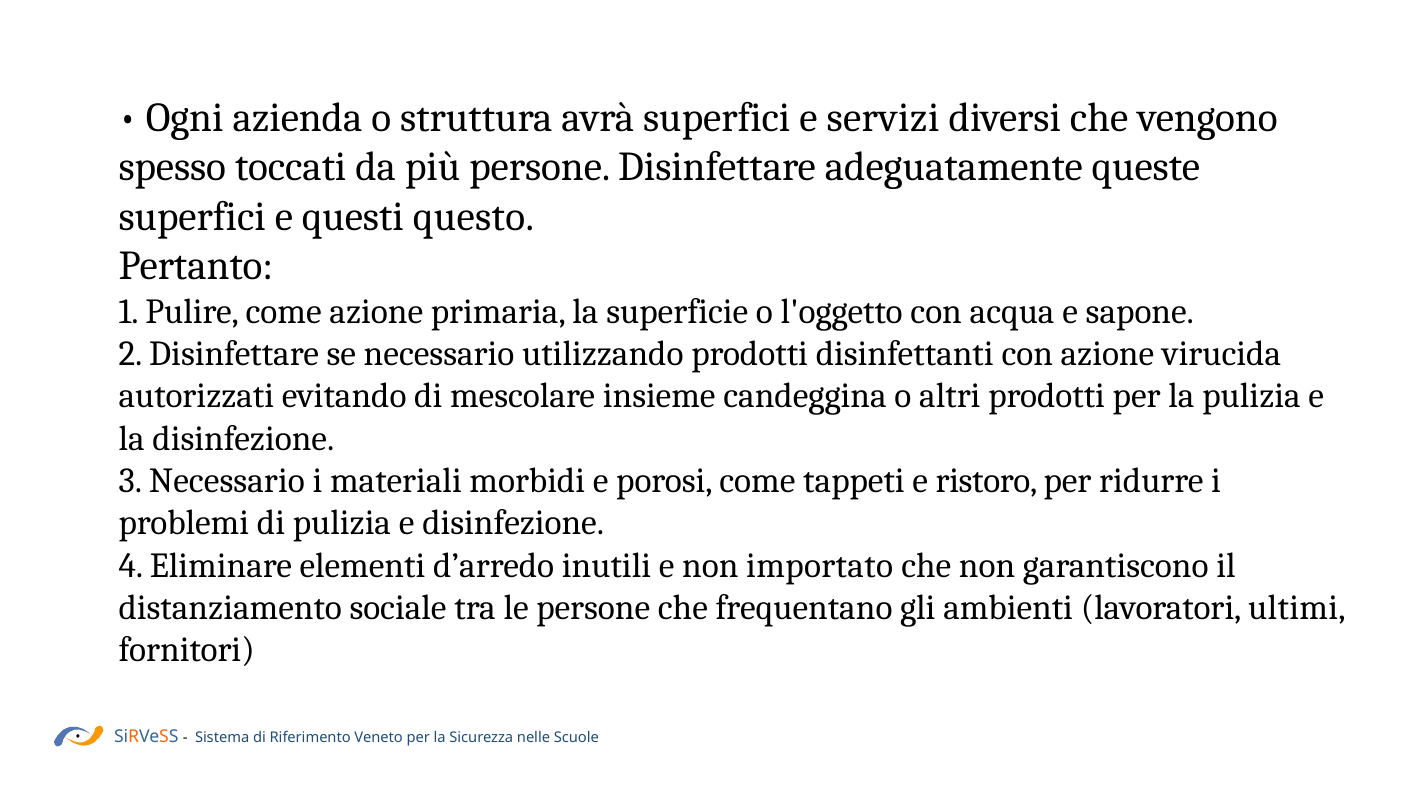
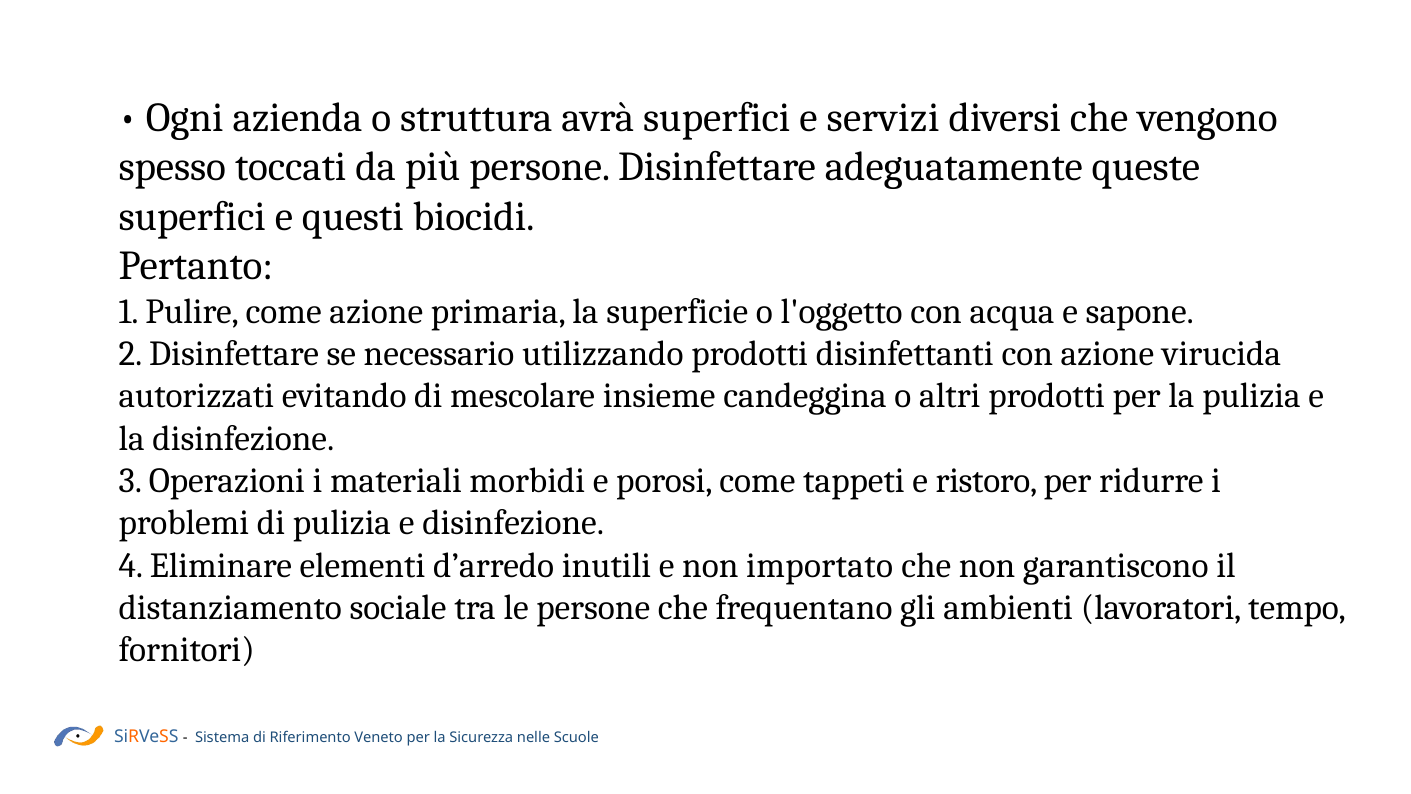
questo: questo -> biocidi (474, 217)
3 Necessario: Necessario -> Operazioni (227, 481)
ultimi: ultimi -> tempo (1297, 608)
